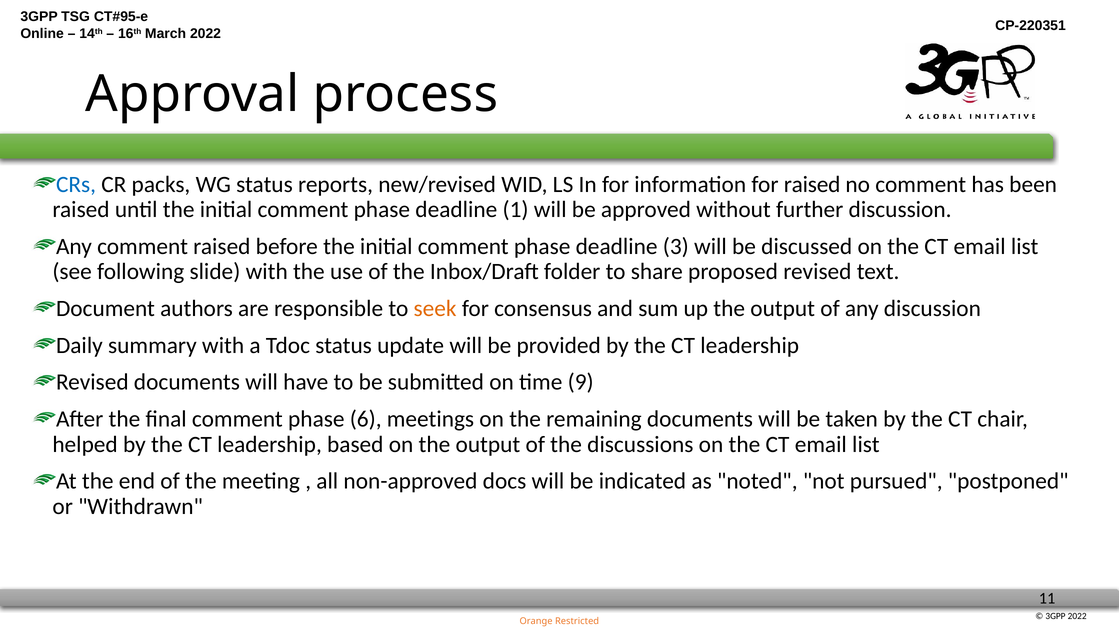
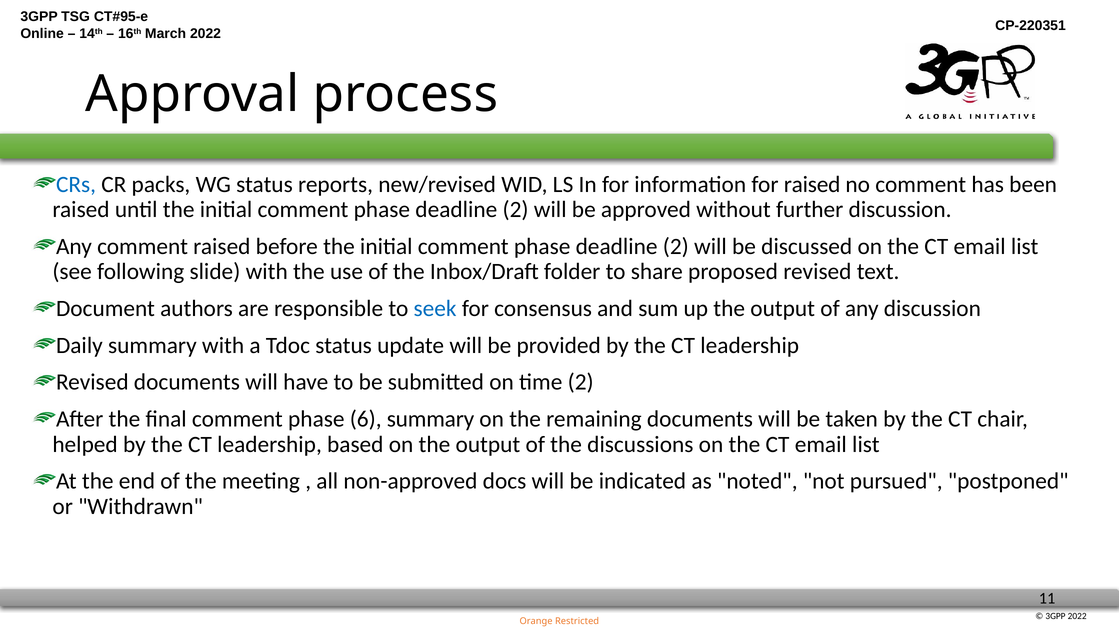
1: 1 -> 2 (516, 209)
3: 3 -> 2 (676, 246)
seek colour: orange -> blue (435, 308)
time 9: 9 -> 2 (581, 382)
6 meetings: meetings -> summary (431, 419)
